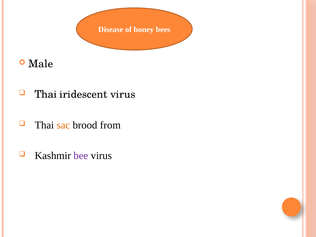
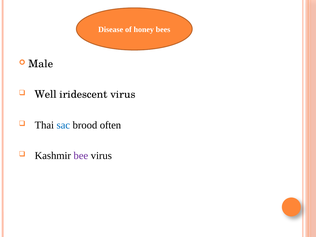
Thai: Thai -> Well (46, 94)
sac colour: orange -> blue (63, 125)
from: from -> often (110, 125)
